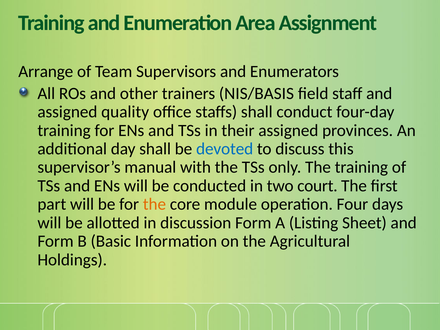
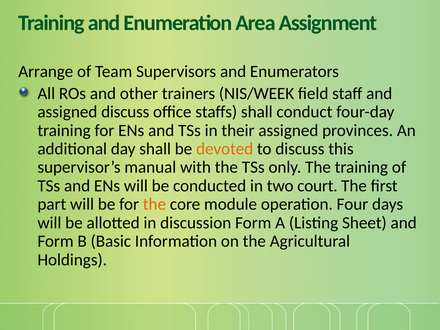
NIS/BASIS: NIS/BASIS -> NIS/WEEK (257, 93)
assigned quality: quality -> discuss (125, 112)
devoted colour: blue -> orange (225, 149)
